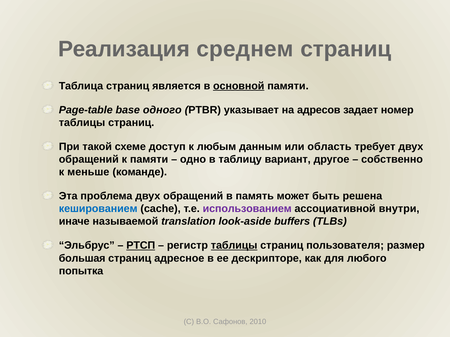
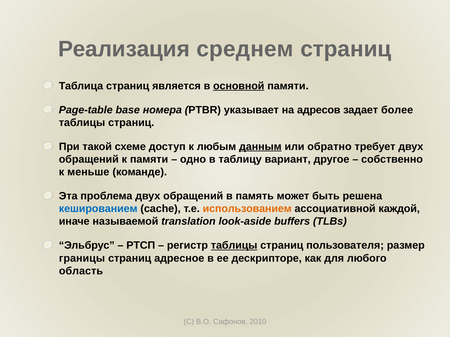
одного: одного -> номера (162, 110)
номер: номер -> более (397, 110)
данным underline: none -> present (260, 147)
область: область -> обратно (329, 147)
использованием colour: purple -> orange (247, 209)
внутри: внутри -> каждой (399, 209)
РТСП underline: present -> none (141, 246)
большая: большая -> границы (82, 259)
попытка: попытка -> область (81, 271)
